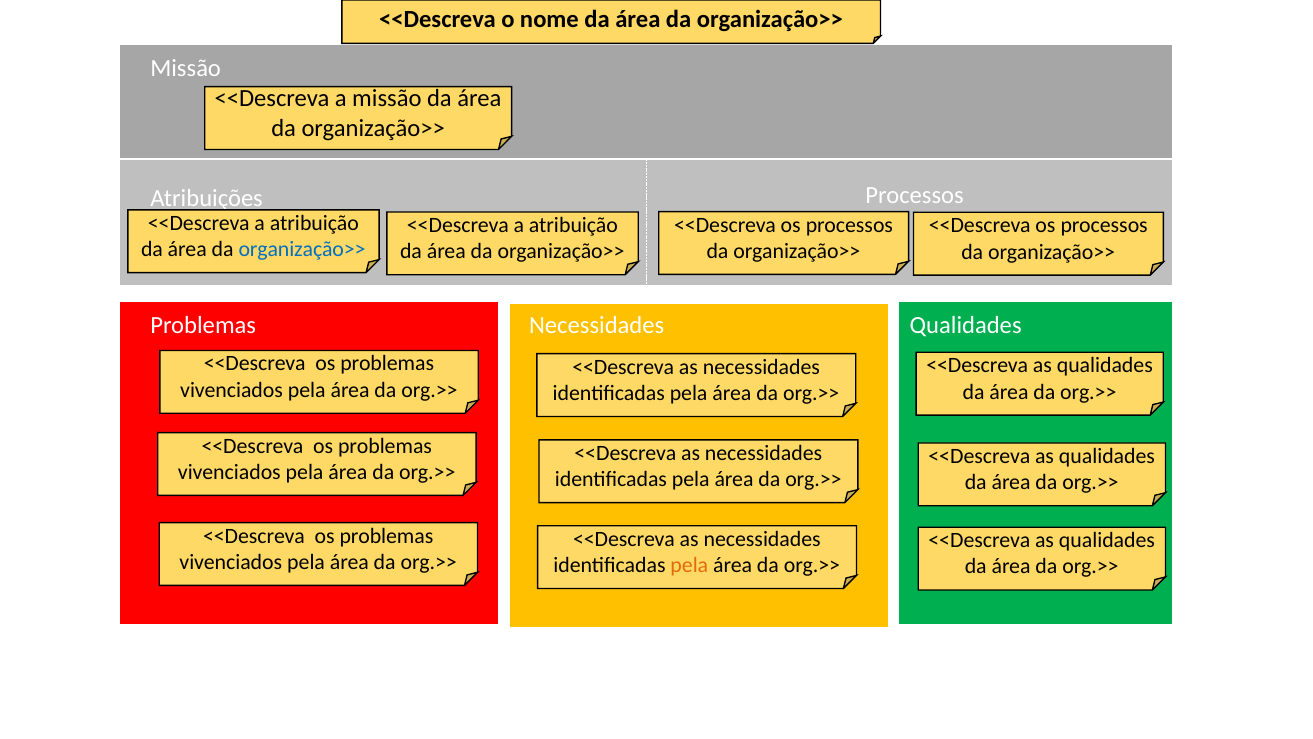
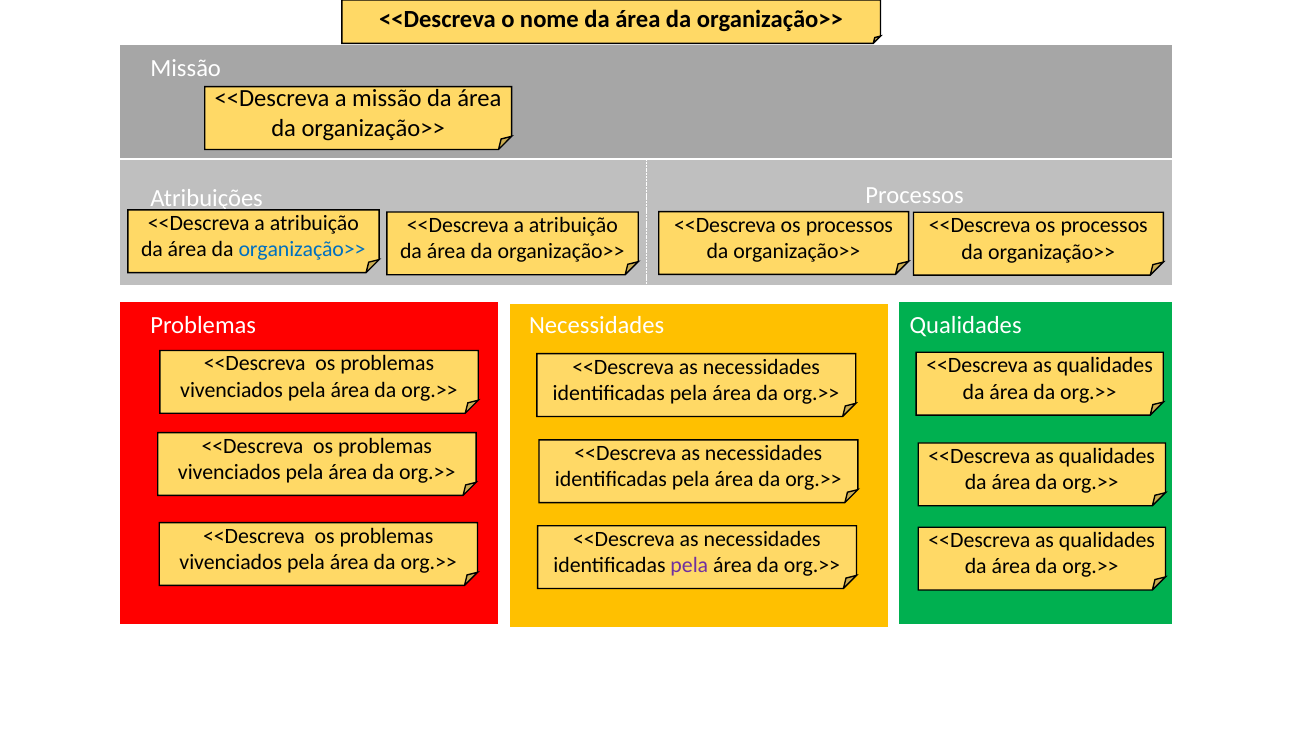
pela colour: orange -> purple (689, 565)
